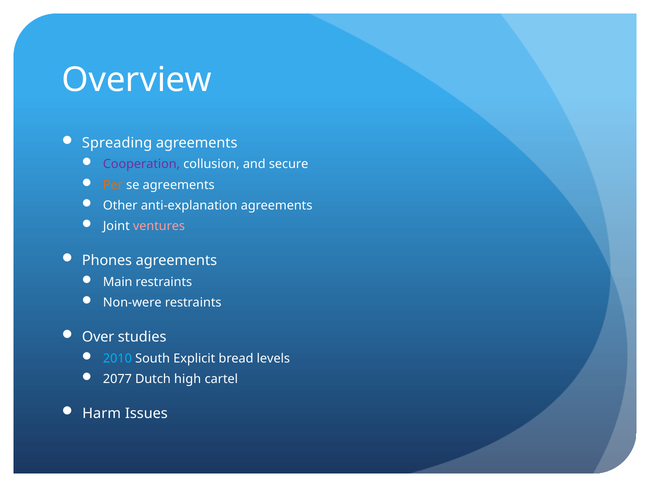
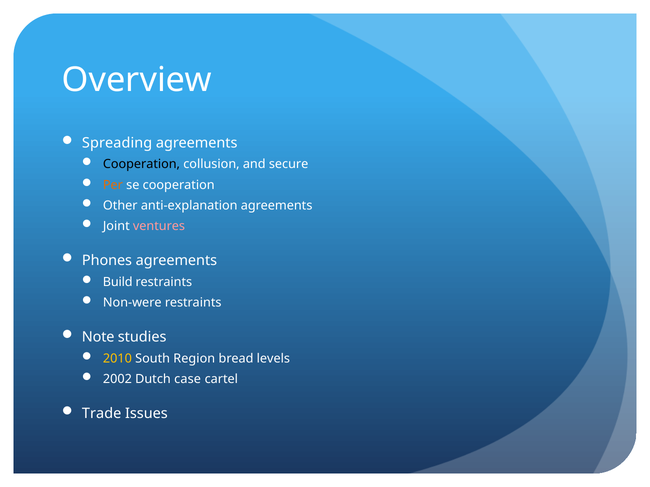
Cooperation colour: purple -> black (141, 164)
se agreements: agreements -> cooperation (179, 185)
Main: Main -> Build (118, 282)
Over: Over -> Note (98, 337)
2010 colour: light blue -> yellow (117, 359)
Explicit: Explicit -> Region (194, 359)
2077: 2077 -> 2002 (117, 379)
high: high -> case (188, 379)
Harm: Harm -> Trade (102, 414)
